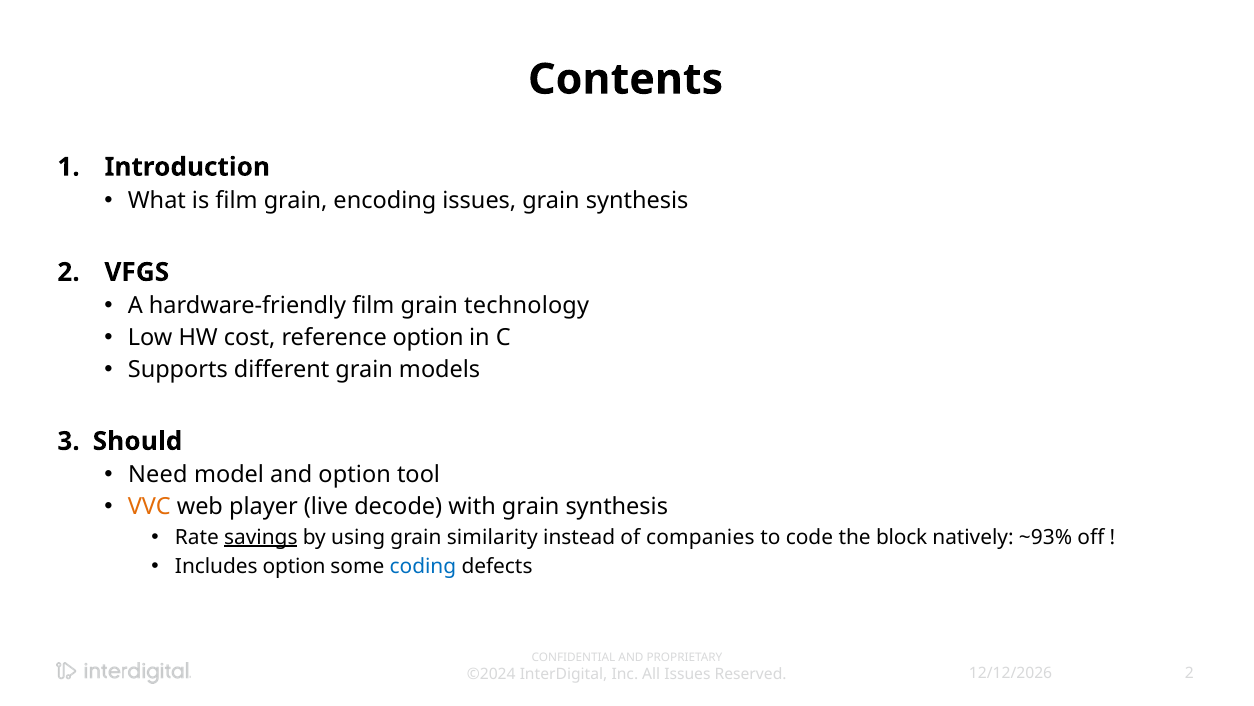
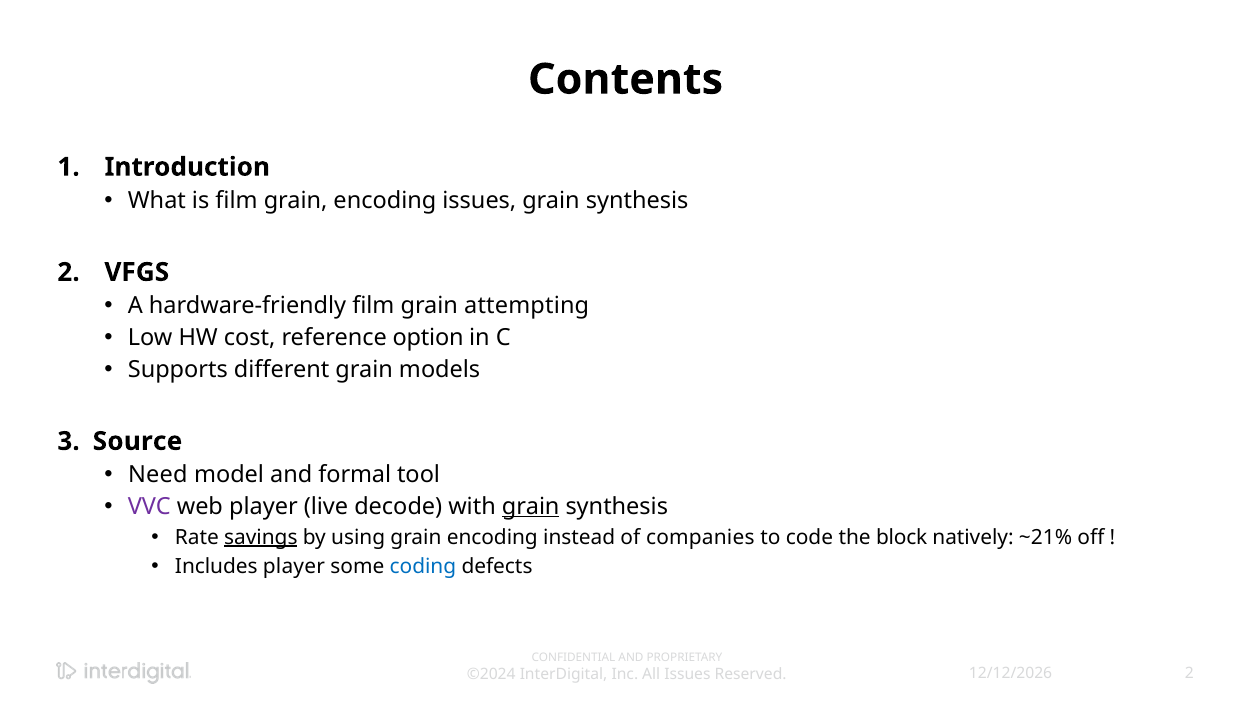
technology: technology -> attempting (527, 305)
Should: Should -> Source (137, 441)
and option: option -> formal (355, 474)
VVC colour: orange -> purple (149, 506)
grain underline: none -> present (531, 506)
using grain similarity: similarity -> encoding (492, 537)
~93%: ~93% -> ~21% (1046, 537)
Includes option: option -> player (294, 566)
